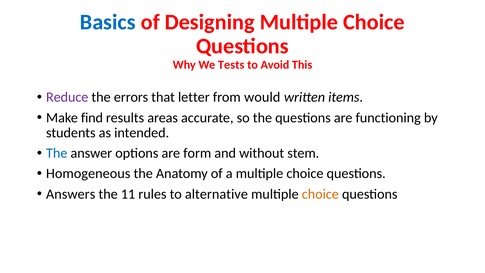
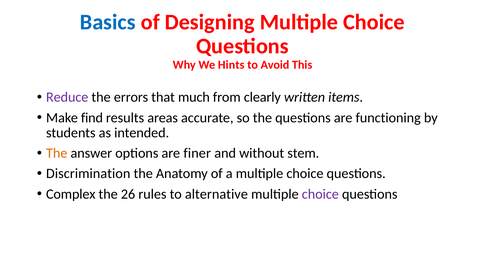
Tests: Tests -> Hints (231, 65)
letter: letter -> much (194, 97)
would: would -> clearly (262, 97)
The colour: blue -> orange (57, 153)
form: form -> finer (197, 153)
Homogeneous: Homogeneous -> Discrimination (88, 174)
Answers: Answers -> Complex (71, 194)
11: 11 -> 26 (128, 194)
choice colour: orange -> purple (320, 194)
